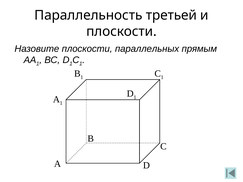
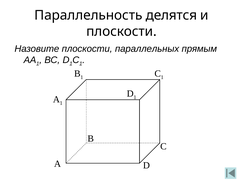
третьей: третьей -> делятся (171, 15)
